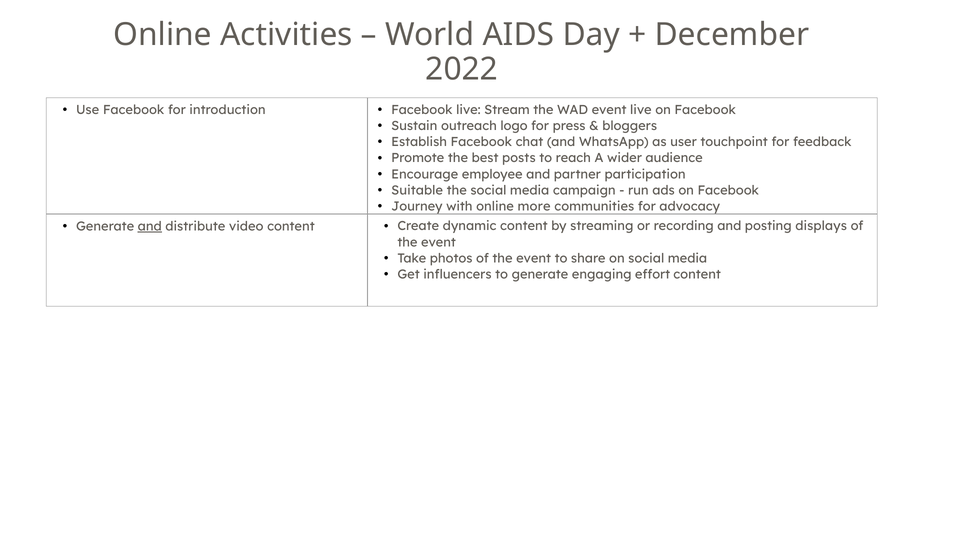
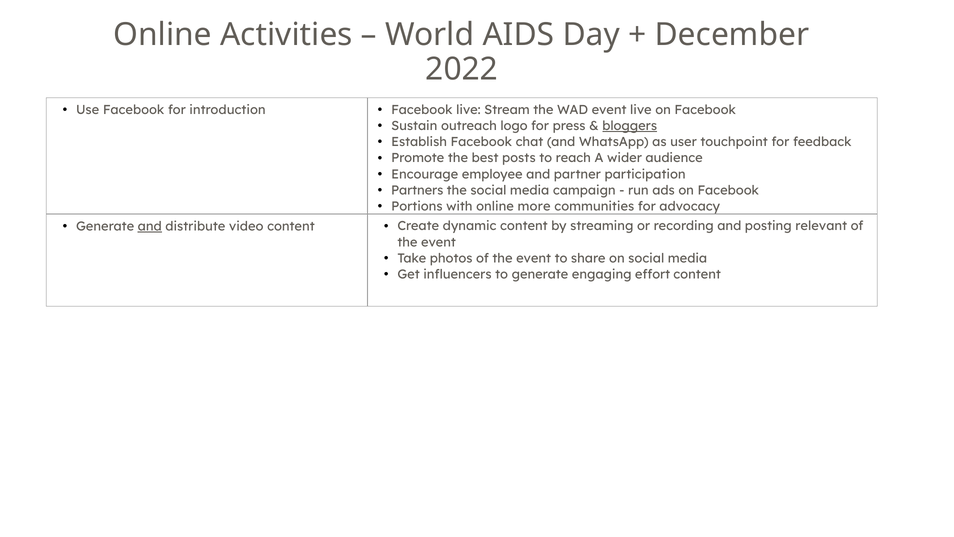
bloggers underline: none -> present (630, 126)
Suitable: Suitable -> Partners (417, 190)
Journey: Journey -> Portions (417, 206)
displays: displays -> relevant (821, 226)
